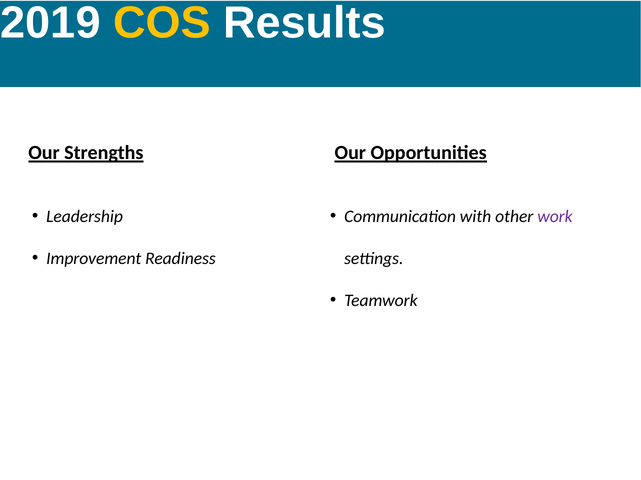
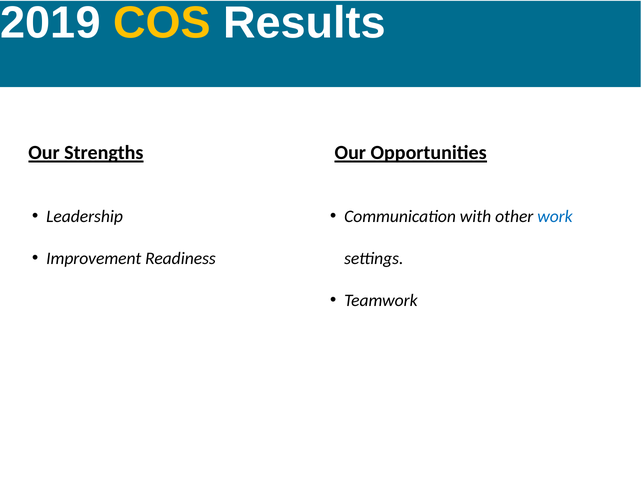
work colour: purple -> blue (555, 217)
